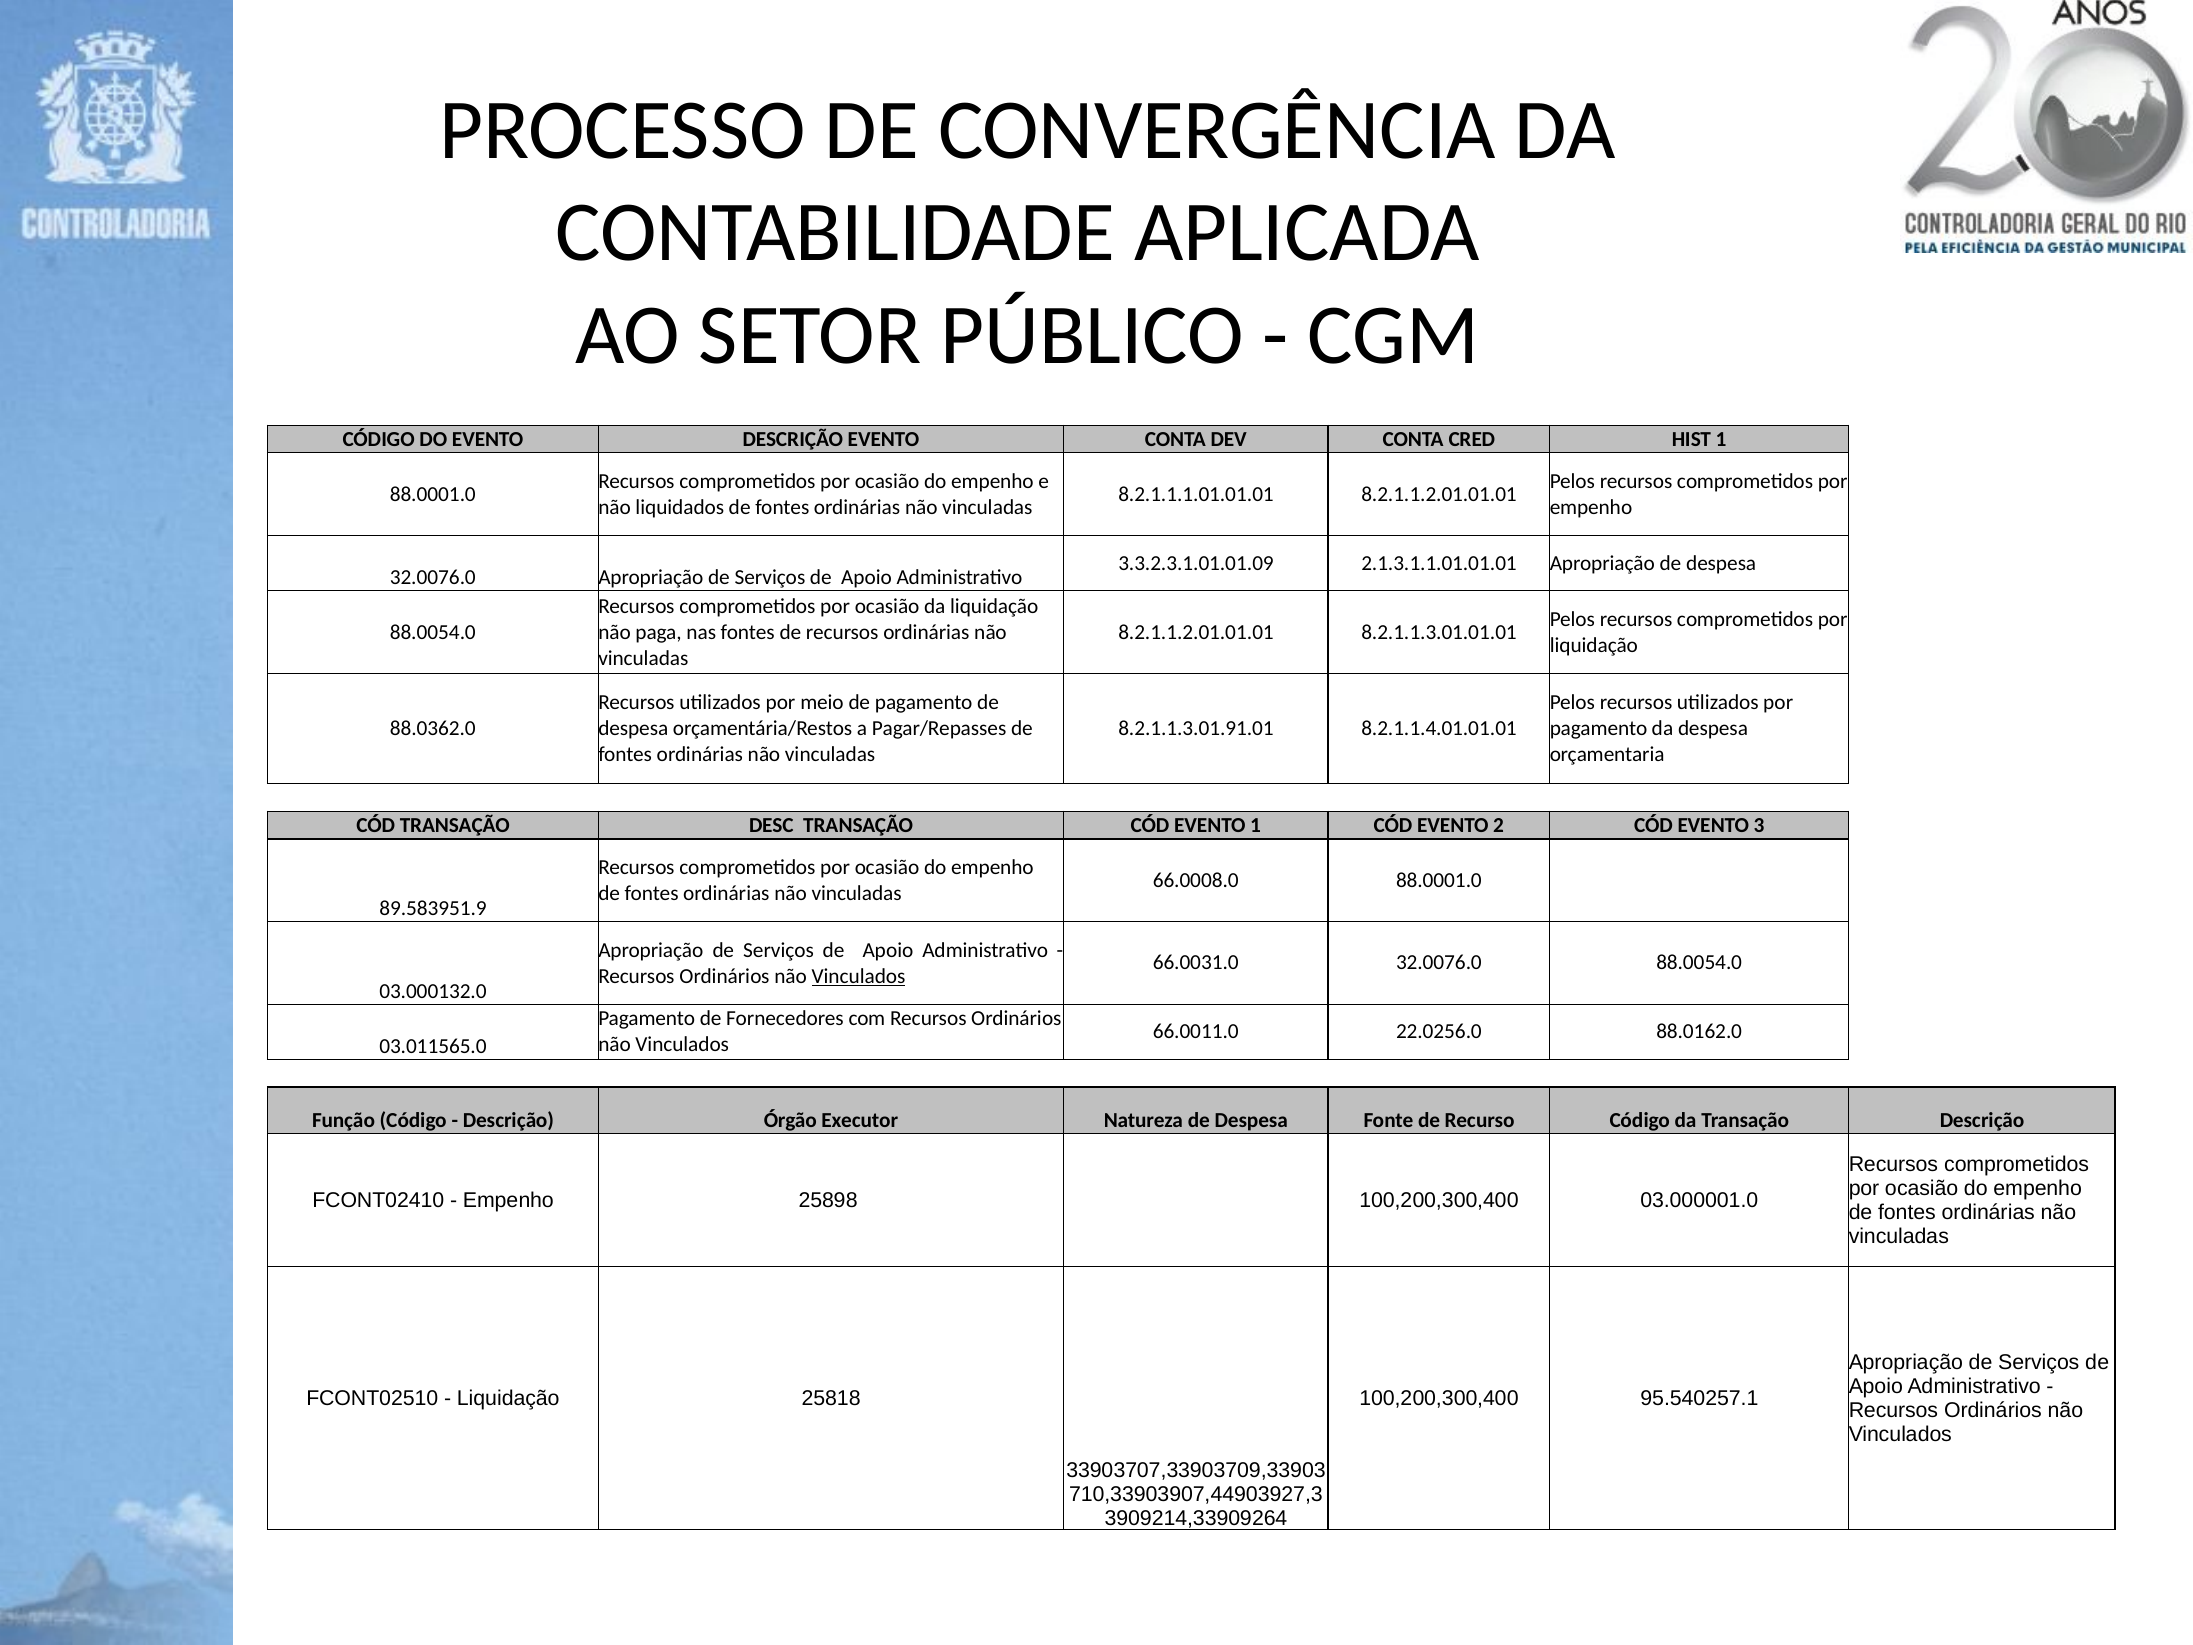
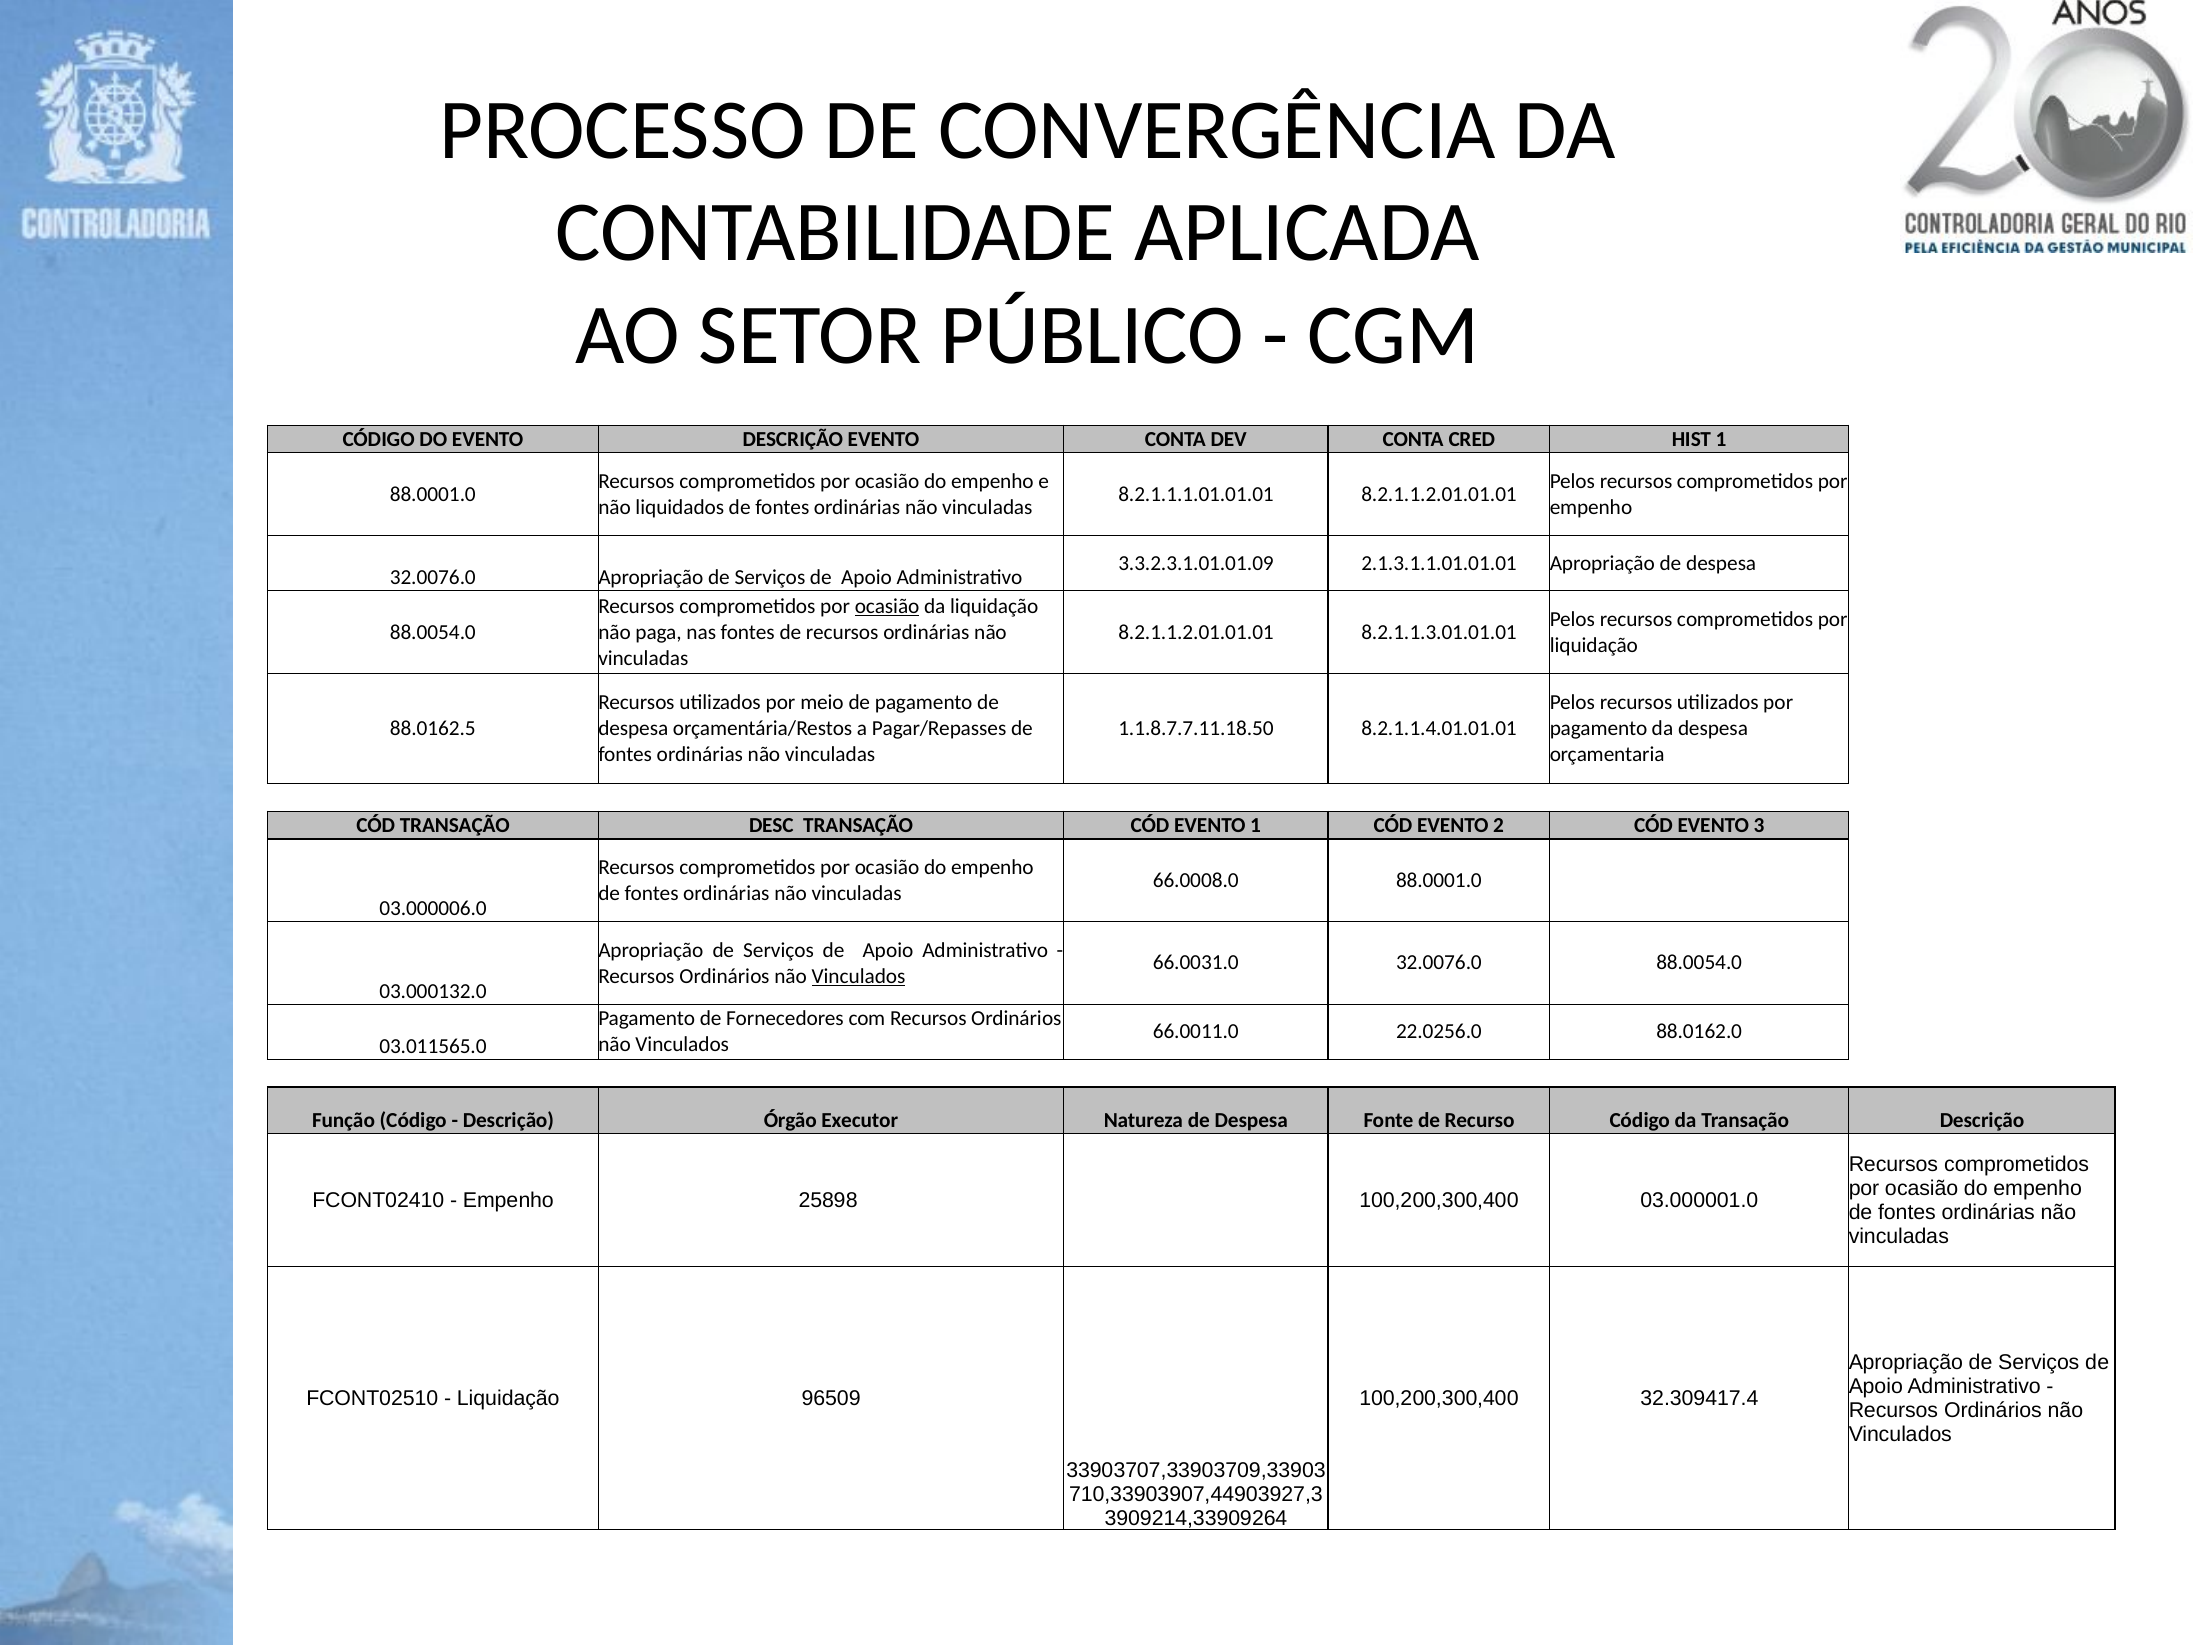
ocasião underline: none -> present (887, 606)
88.0362.0: 88.0362.0 -> 88.0162.5 (433, 728)
8.2.1.1.3.01.91.01: 8.2.1.1.3.01.91.01 -> 1.1.8.7.7.11.18.50 (1196, 728)
89.583951.9: 89.583951.9 -> 03.000006.0 (433, 908)
25818: 25818 -> 96509 (831, 1398)
95.540257.1: 95.540257.1 -> 32.309417.4 (1699, 1398)
